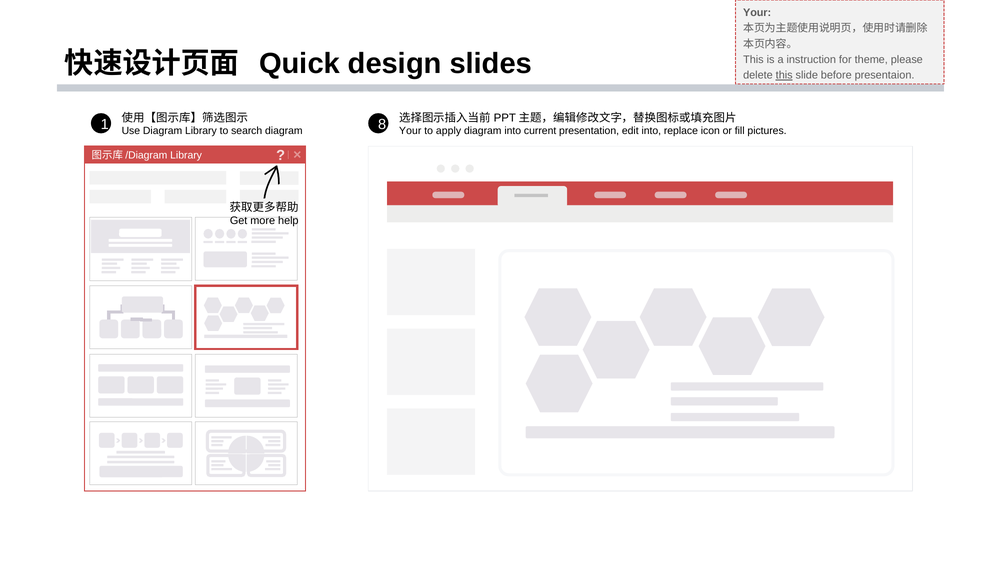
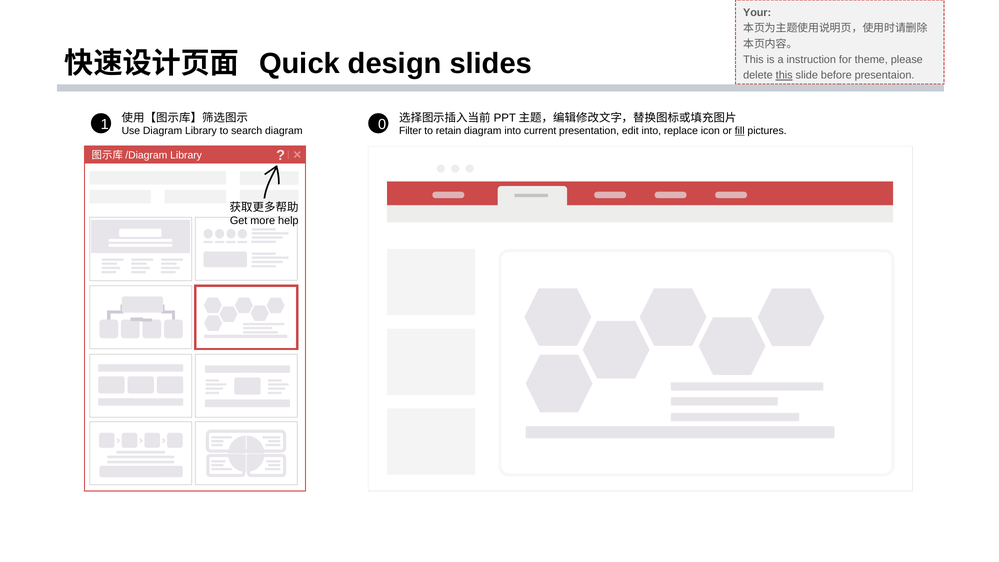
8: 8 -> 0 (382, 124)
Your: Your -> Filter (410, 131)
apply: apply -> retain (449, 131)
fill underline: none -> present (740, 131)
